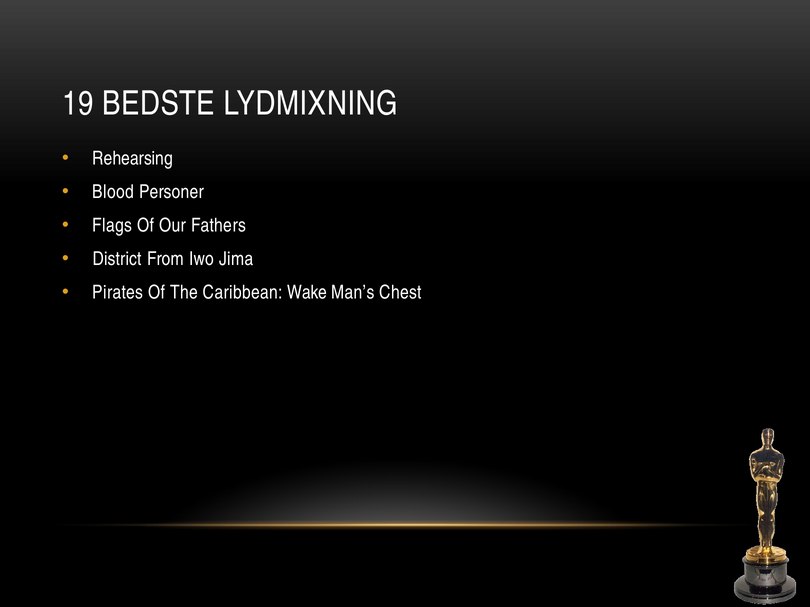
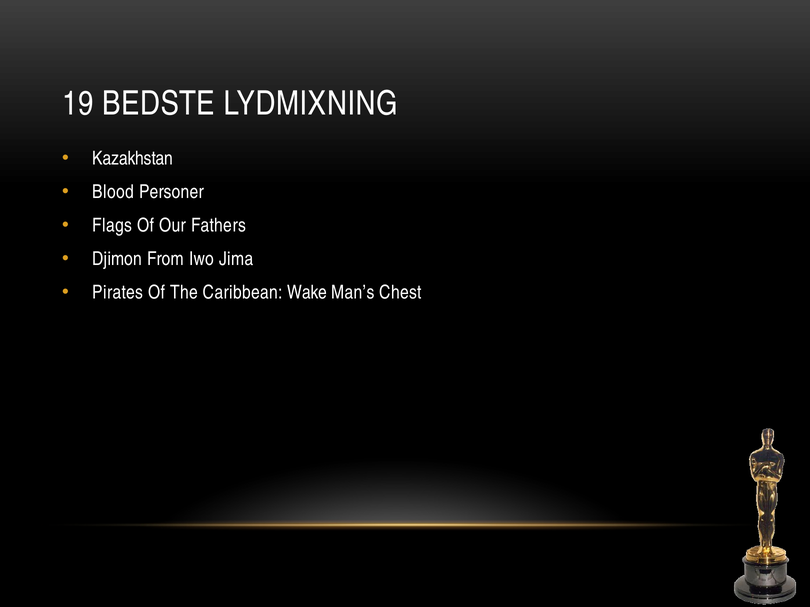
Rehearsing: Rehearsing -> Kazakhstan (133, 159)
District: District -> Djimon (117, 259)
